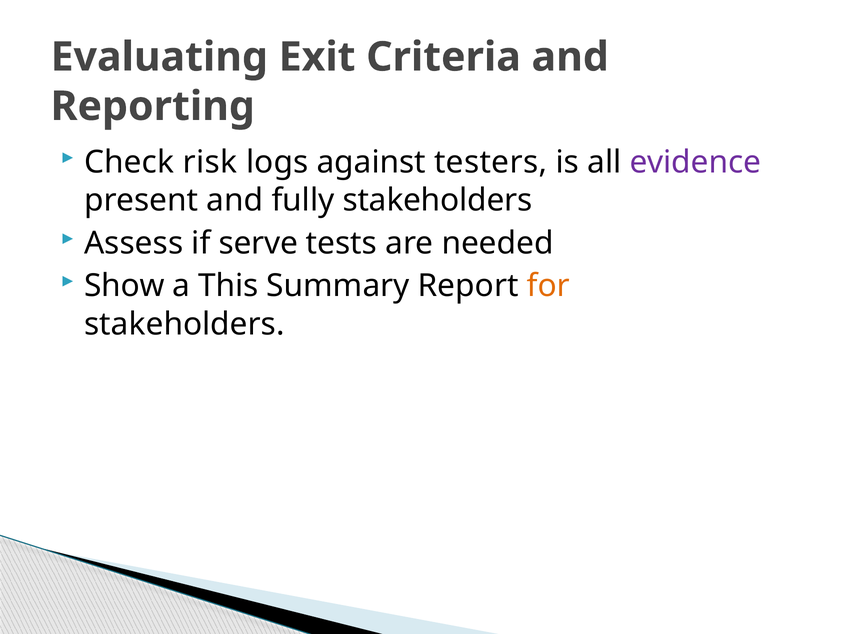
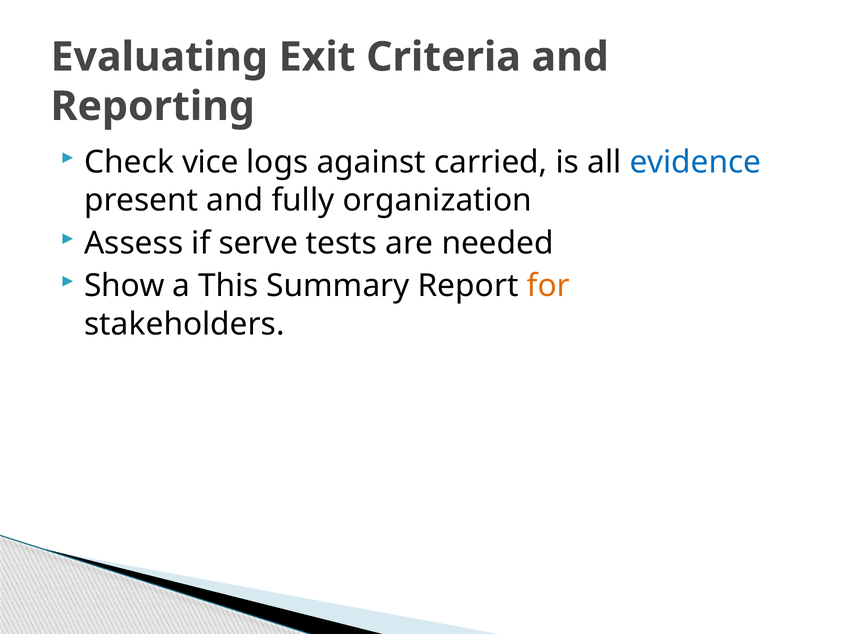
risk: risk -> vice (210, 162)
testers: testers -> carried (491, 162)
evidence colour: purple -> blue (695, 162)
fully stakeholders: stakeholders -> organization (437, 200)
